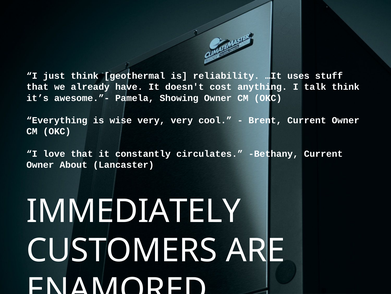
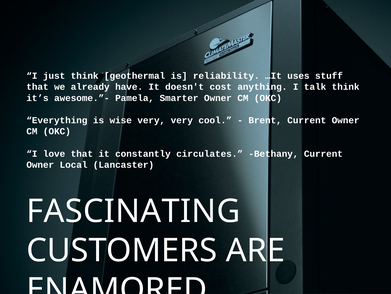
Showing: Showing -> Smarter (179, 98)
About: About -> Local (74, 164)
IMMEDIATELY: IMMEDIATELY -> FASCINATING (133, 211)
